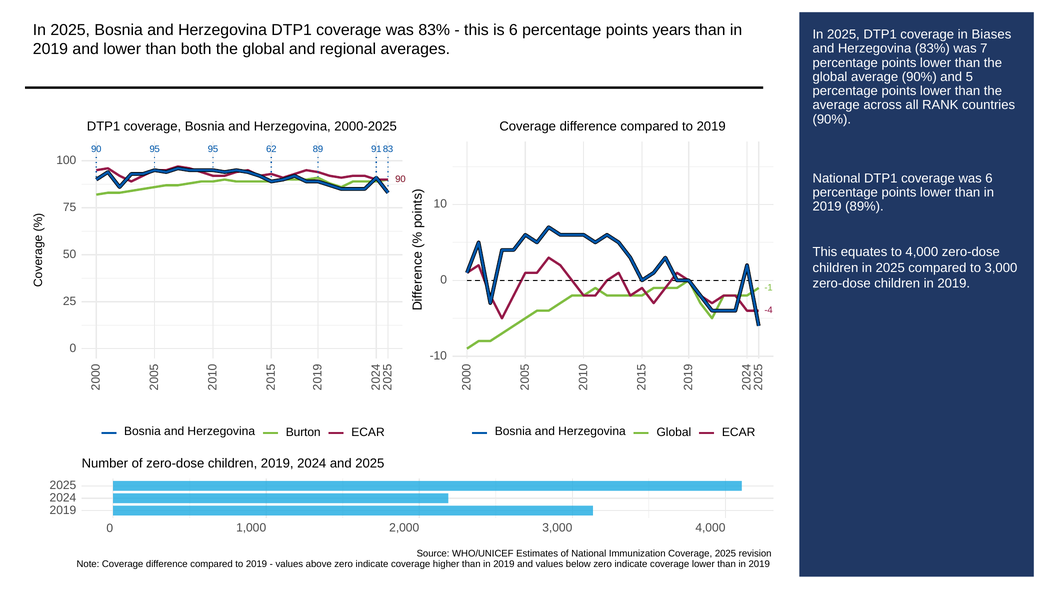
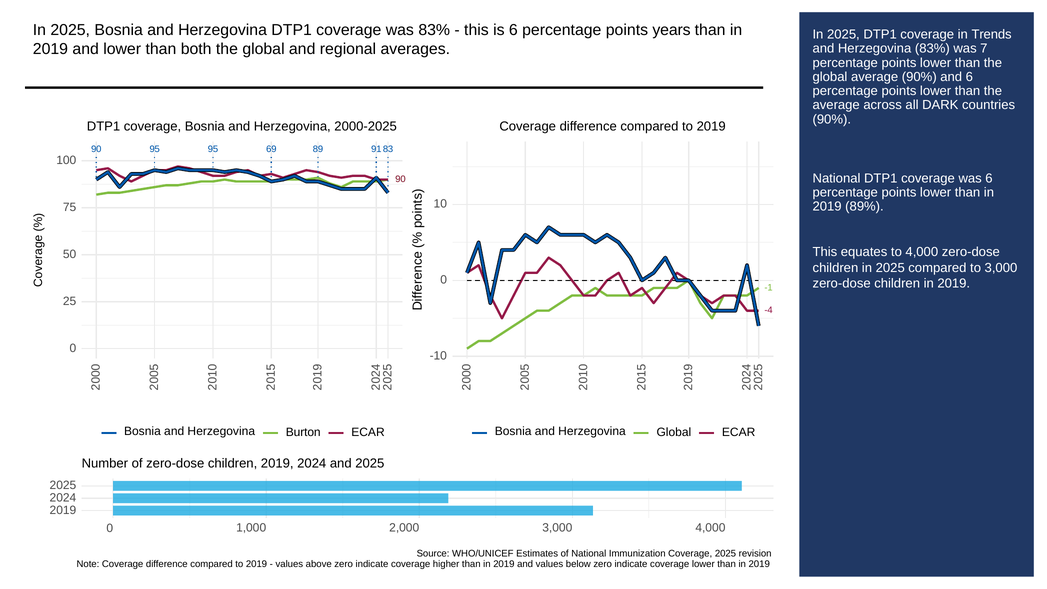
Biases: Biases -> Trends (992, 34)
and 5: 5 -> 6 (969, 77)
RANK: RANK -> DARK (940, 105)
62: 62 -> 69 (271, 149)
